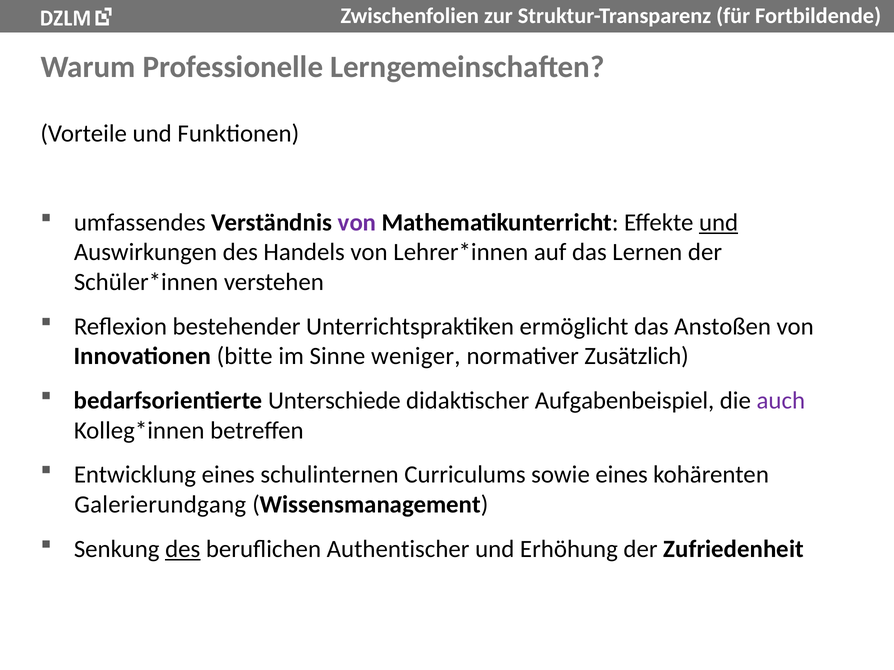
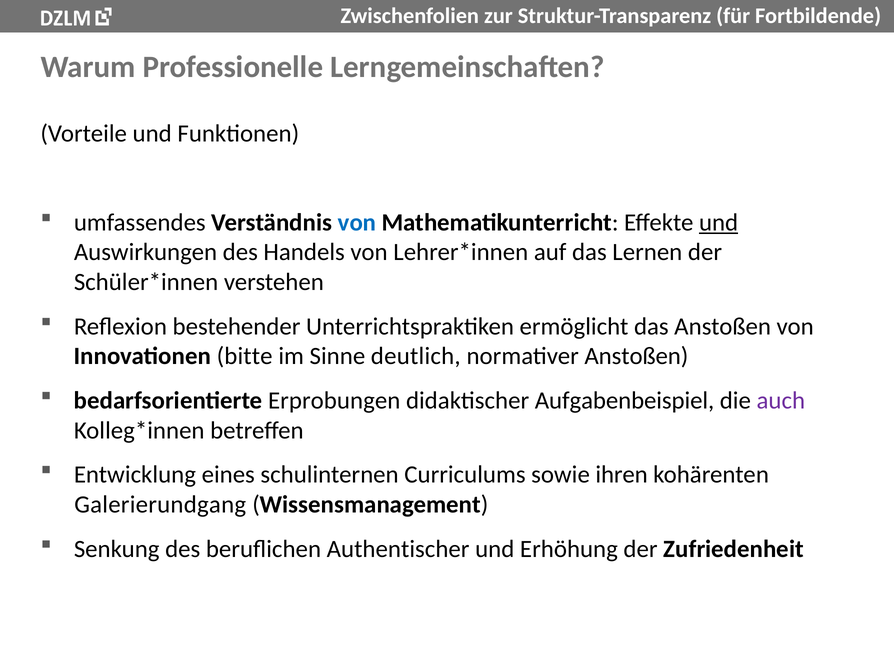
von colour: purple -> blue (357, 223)
weniger: weniger -> deutlich (416, 357)
normativer Zusätzlich: Zusätzlich -> Anstoßen (636, 357)
Unterschiede: Unterschiede -> Erprobungen (334, 401)
sowie eines: eines -> ihren (622, 475)
des underline: present -> none (183, 549)
